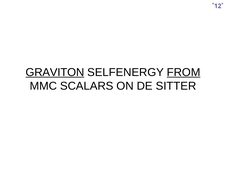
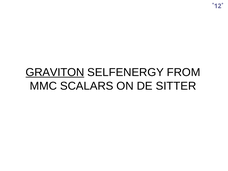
FROM underline: present -> none (184, 72)
